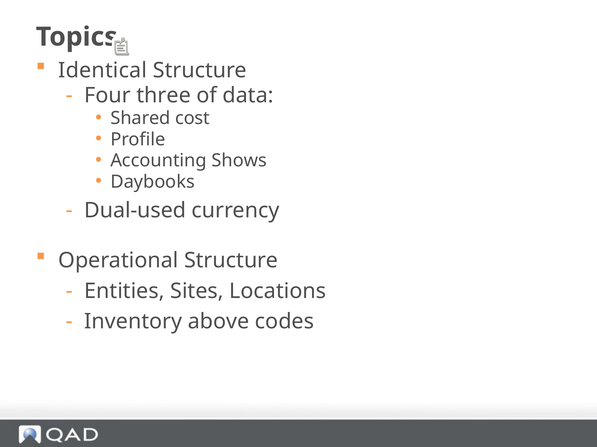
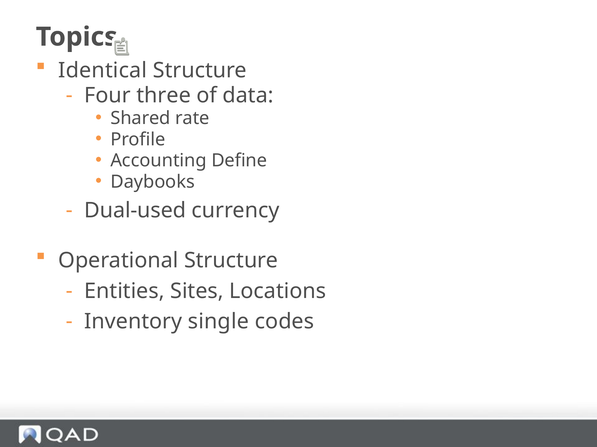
cost: cost -> rate (192, 119)
Shows: Shows -> Define (239, 161)
above: above -> single (218, 322)
